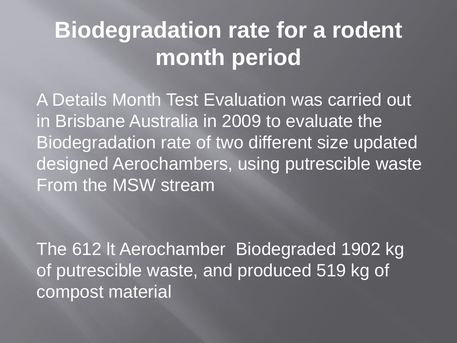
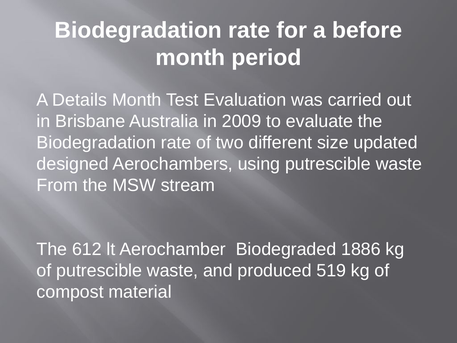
rodent: rodent -> before (367, 30)
1902: 1902 -> 1886 (361, 249)
